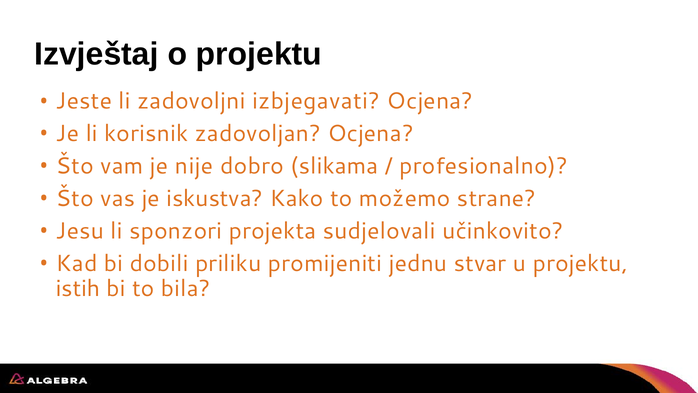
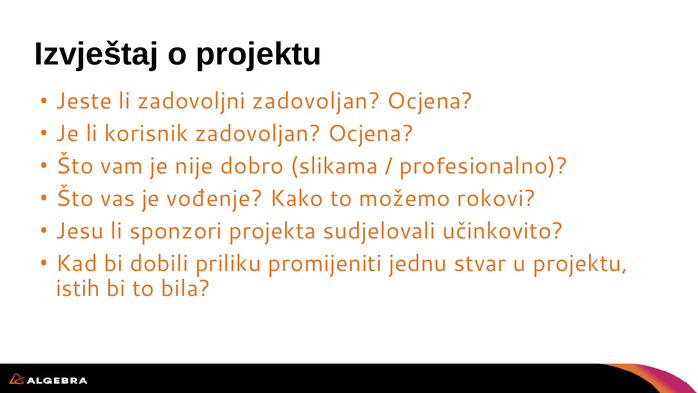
zadovoljni izbjegavati: izbjegavati -> zadovoljan (316, 101)
iskustva: iskustva -> vođenje (215, 198)
strane: strane -> rokovi (497, 198)
